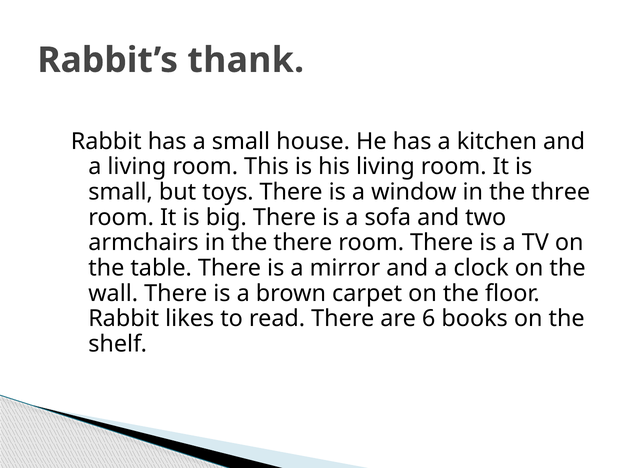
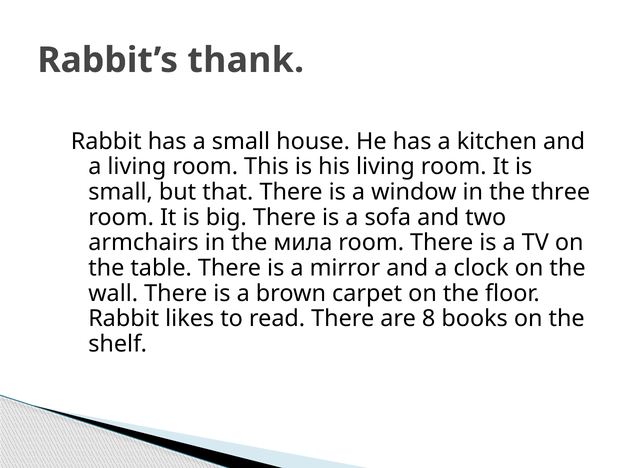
toys: toys -> that (228, 192)
the there: there -> мила (303, 243)
6: 6 -> 8 (429, 319)
